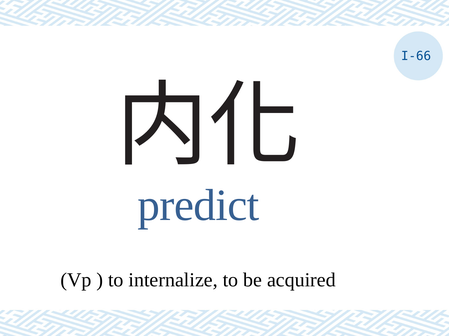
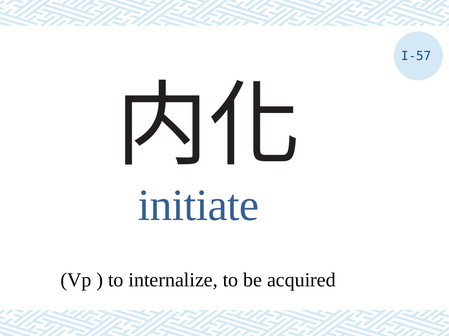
I-66: I-66 -> I-57 (416, 56)
predict: predict -> initiate (198, 206)
